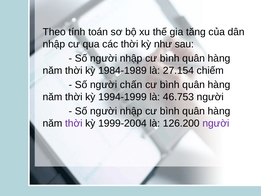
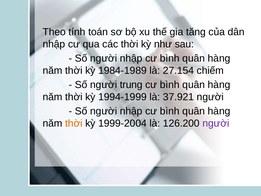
chấn: chấn -> trung (131, 85)
46.753: 46.753 -> 37.921 (178, 97)
thời colour: purple -> orange (74, 123)
